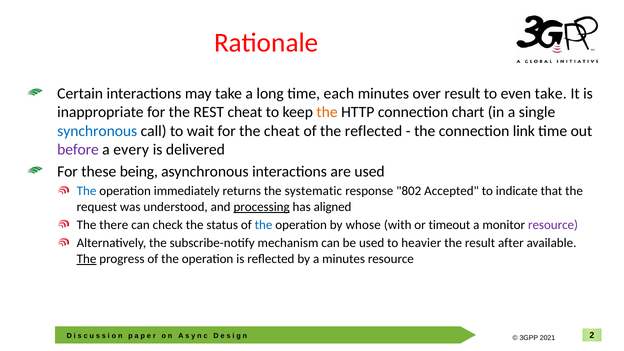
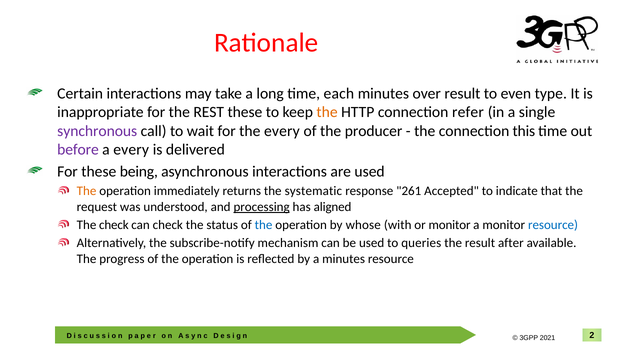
even take: take -> type (551, 94)
REST cheat: cheat -> these (245, 112)
chart: chart -> refer (468, 112)
synchronous colour: blue -> purple (97, 131)
the cheat: cheat -> every (282, 131)
the reflected: reflected -> producer (374, 131)
link: link -> this (524, 131)
The colour: blue -> orange (87, 191)
802: 802 -> 261 (409, 191)
The there: there -> check (114, 225)
or timeout: timeout -> monitor (450, 225)
resource colour: purple -> blue (553, 225)
heavier: heavier -> queries (421, 243)
The underline: present -> none (87, 259)
